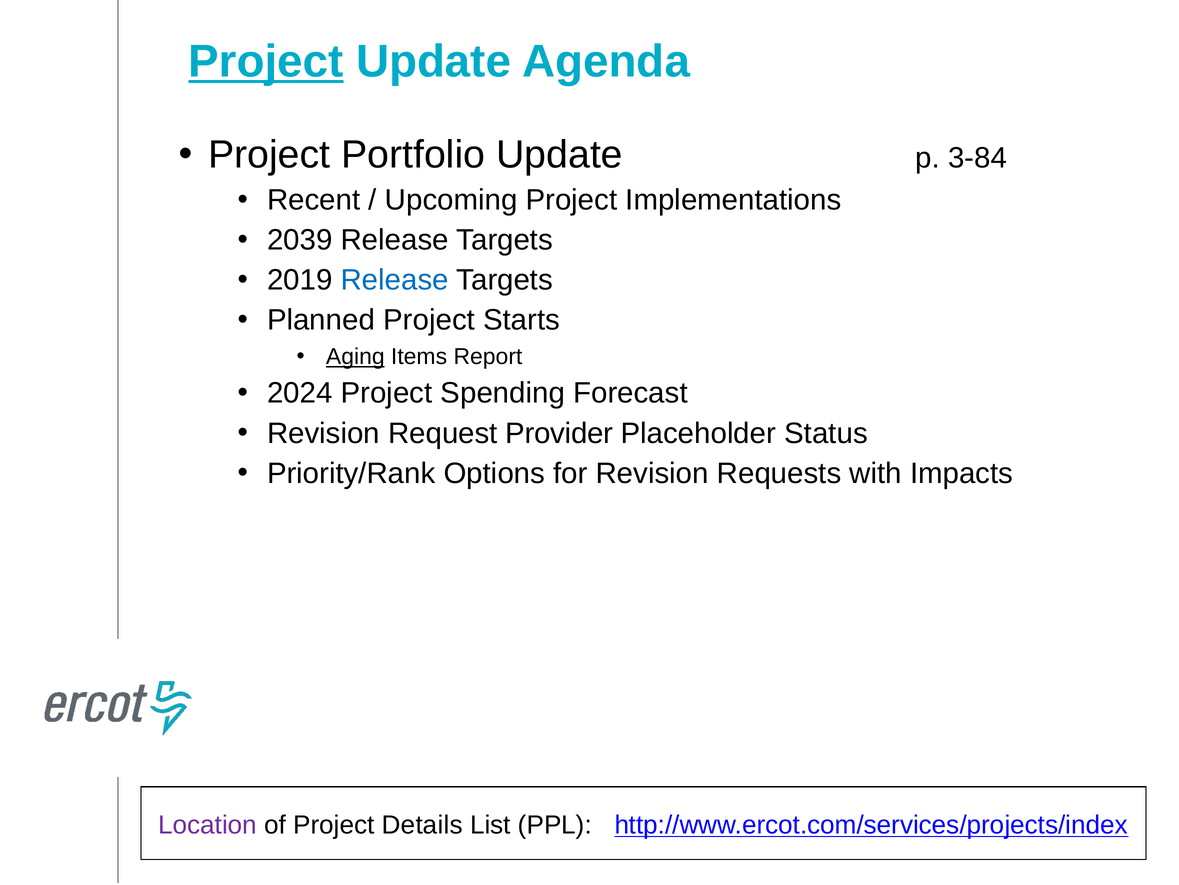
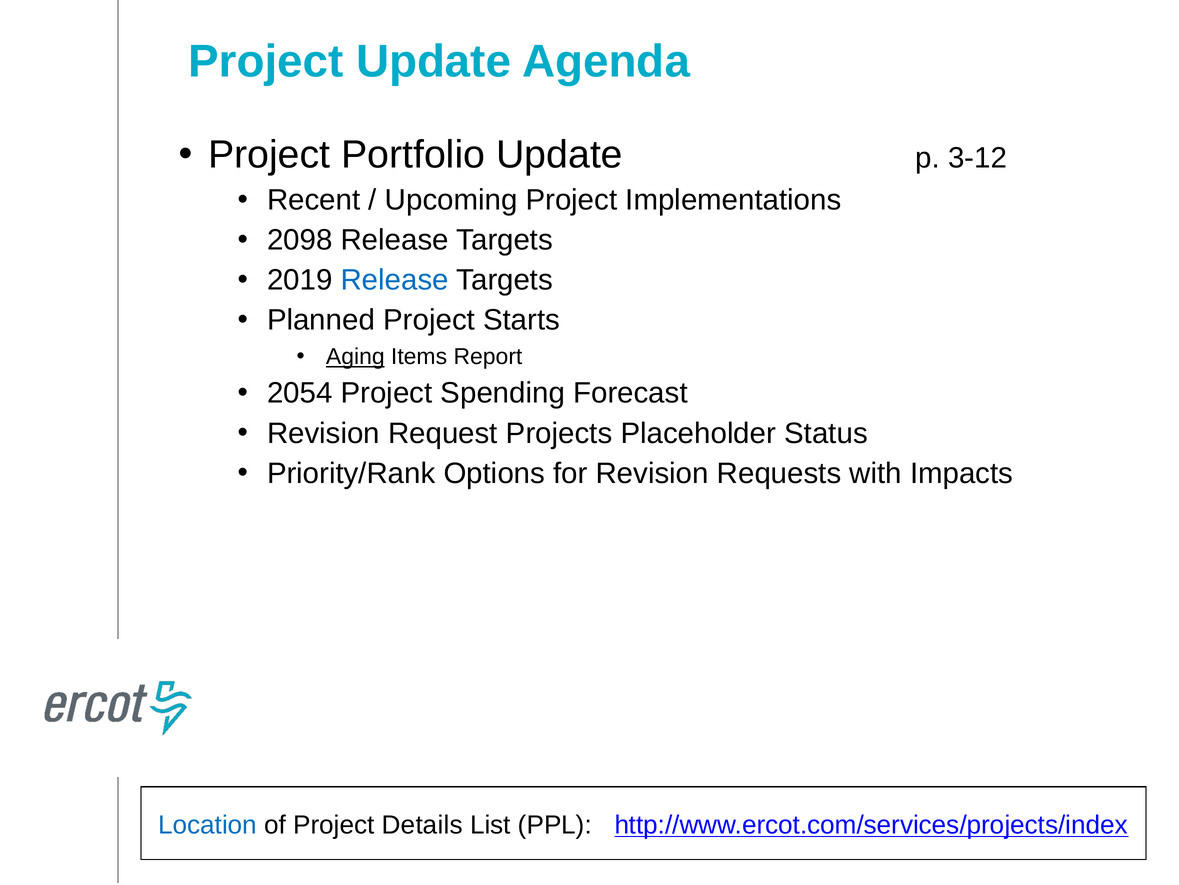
Project underline: present -> none (266, 62)
3-84: 3-84 -> 3-12 (978, 158)
2039: 2039 -> 2098 (300, 240)
2024: 2024 -> 2054 (300, 393)
Provider: Provider -> Projects (559, 433)
Location colour: purple -> blue (208, 824)
